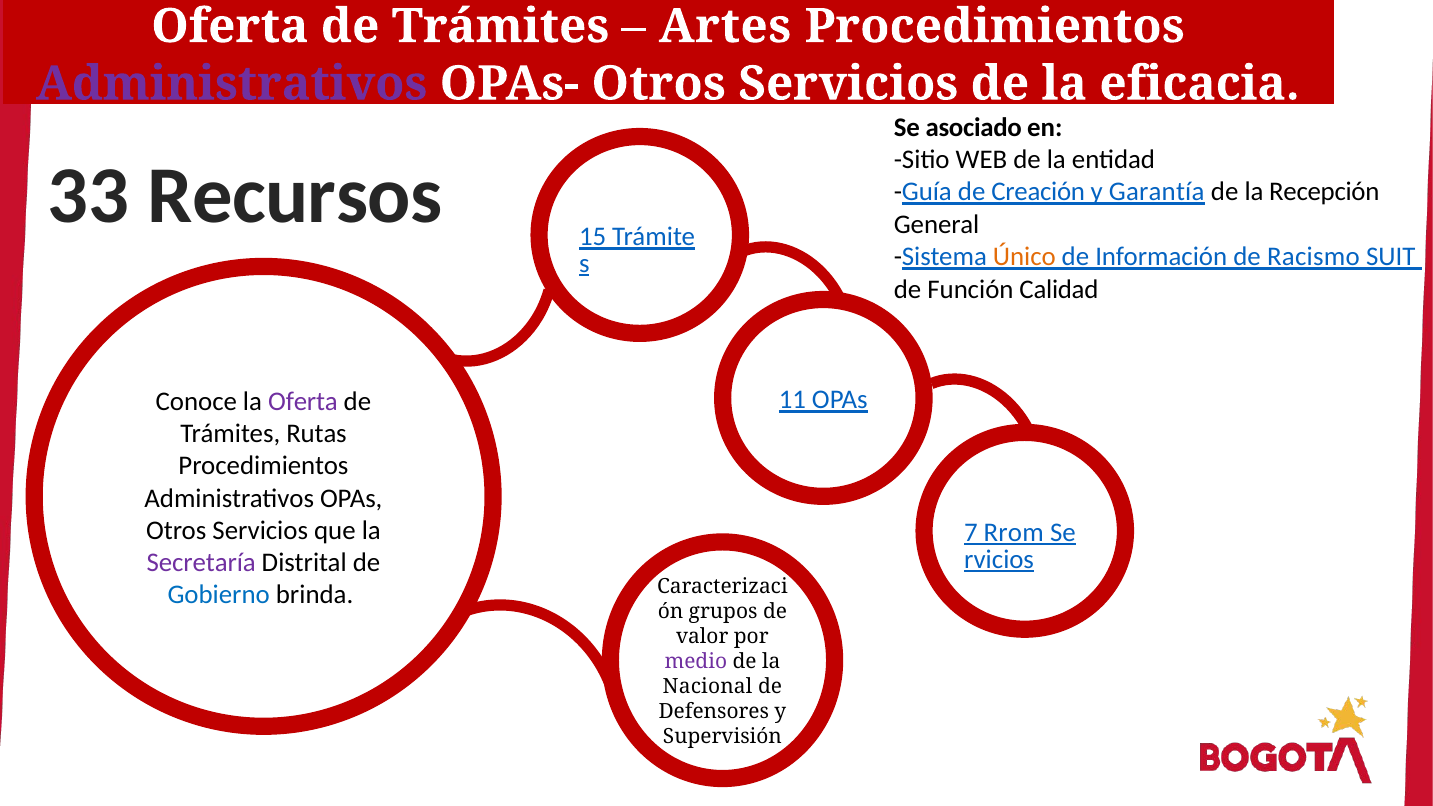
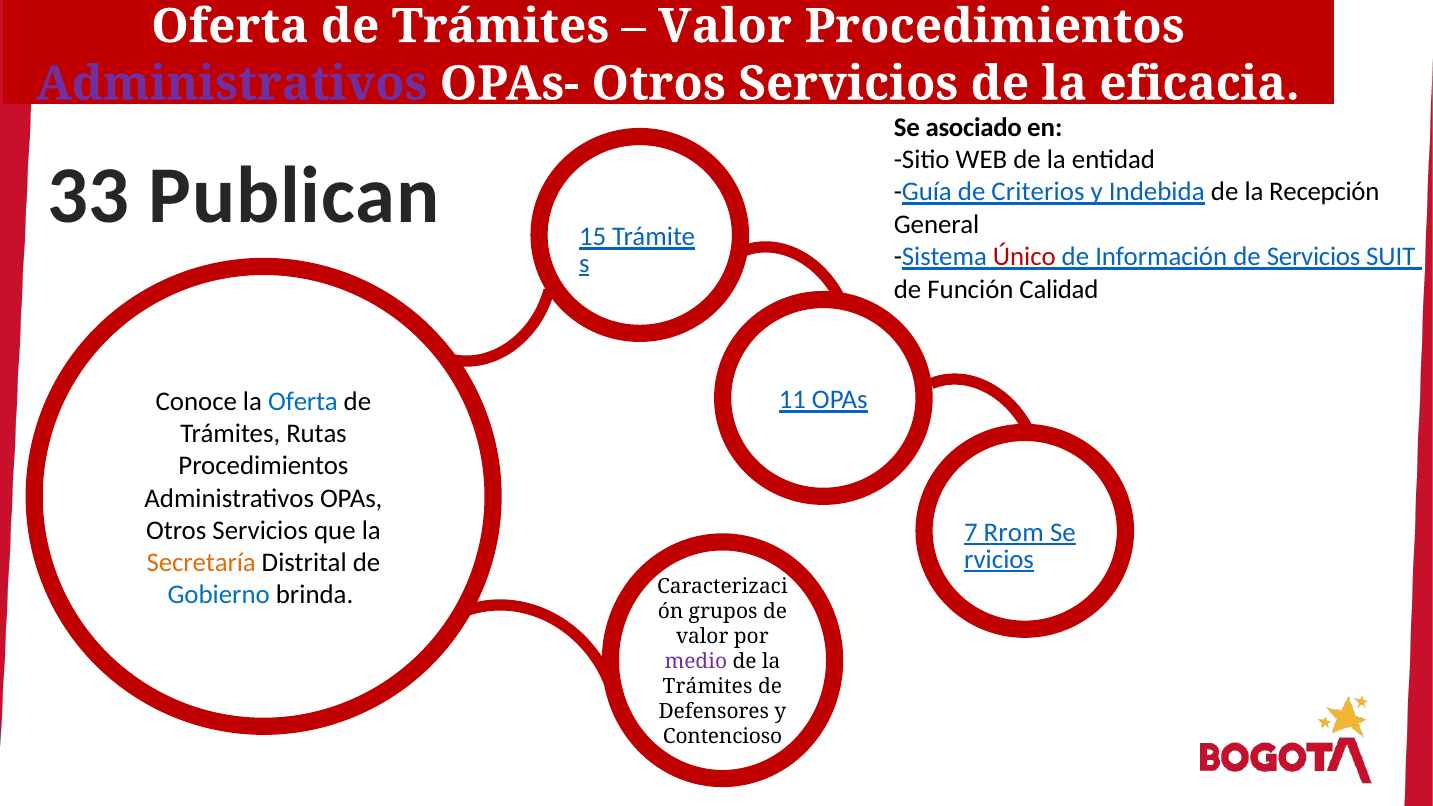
Artes: Artes -> Valor (725, 26)
Recursos: Recursos -> Publican (294, 196)
Creación: Creación -> Criterios (1038, 192)
Garantía: Garantía -> Indebida (1157, 192)
Único colour: orange -> red (1024, 257)
de Racismo: Racismo -> Servicios (1314, 257)
Oferta colour: purple -> blue (303, 402)
Secretaría colour: purple -> orange (201, 563)
Nacional: Nacional -> Trámites (708, 687)
Supervisión: Supervisión -> Contencioso (723, 737)
